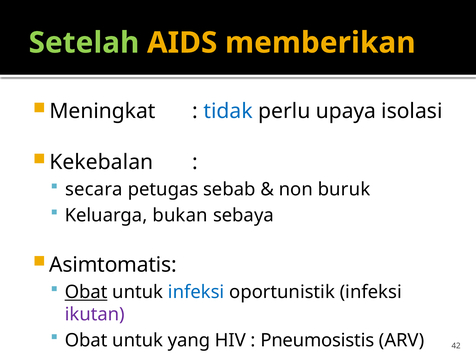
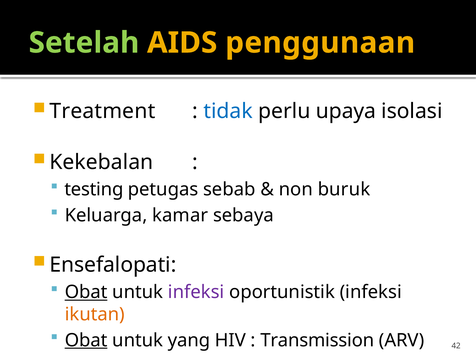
memberikan: memberikan -> penggunaan (320, 43)
Meningkat: Meningkat -> Treatment (102, 111)
secara: secara -> testing (94, 189)
bukan: bukan -> kamar (180, 215)
Asimtomatis: Asimtomatis -> Ensefalopati (113, 265)
infeksi colour: blue -> purple (196, 292)
ikutan colour: purple -> orange (95, 314)
Obat underline: none -> present (86, 340)
Pneumosistis: Pneumosistis -> Transmission (317, 340)
